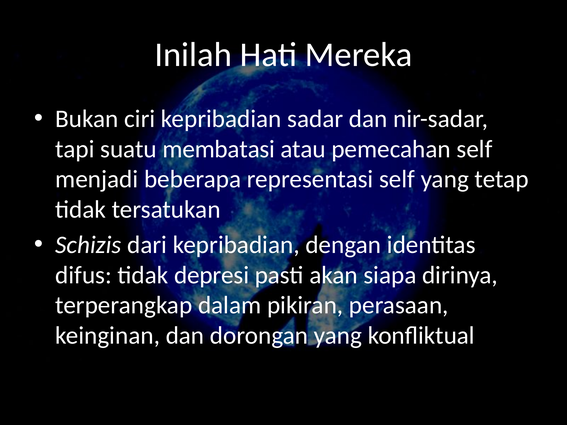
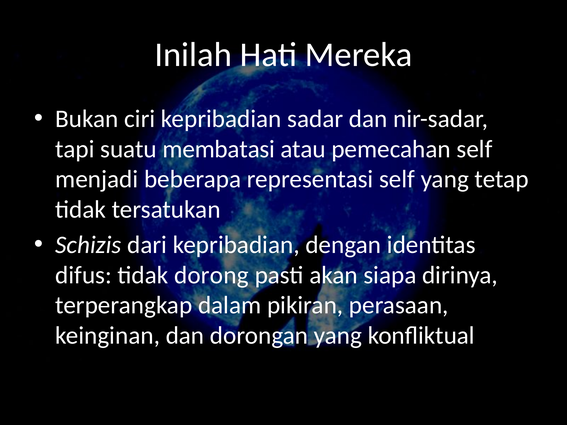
depresi: depresi -> dorong (211, 275)
